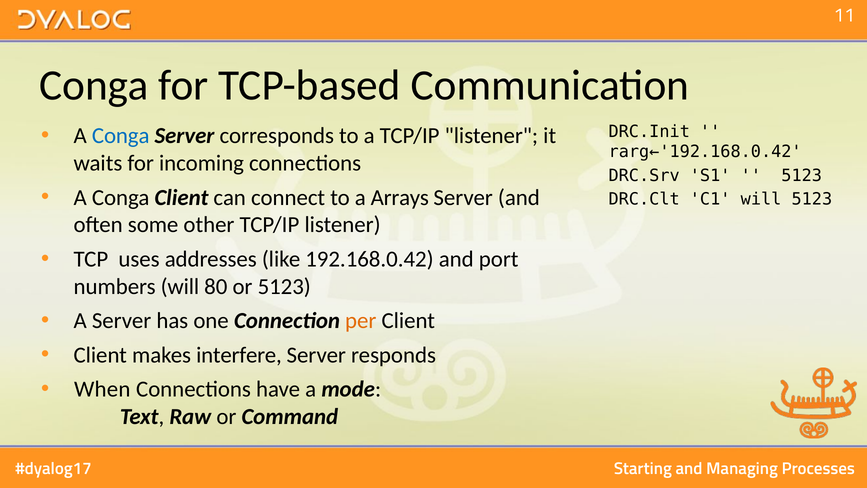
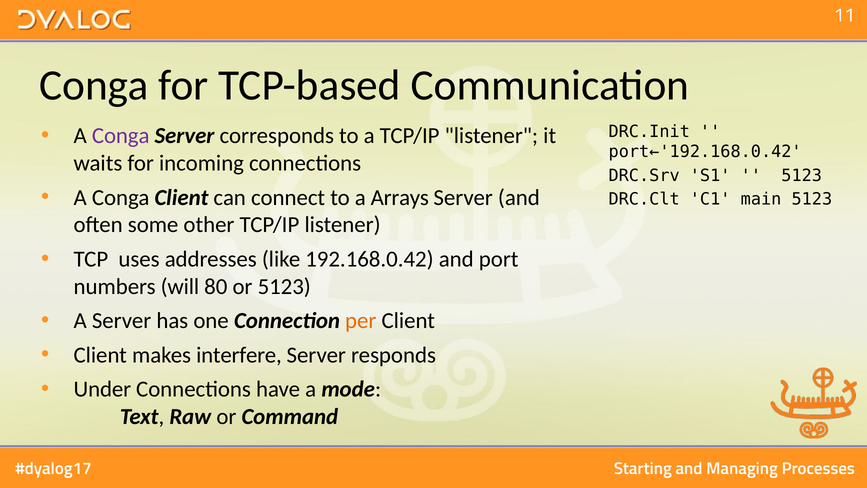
Conga colour: blue -> purple (121, 136)
rarg←'192.168.0.42: rarg←'192.168.0.42 -> port←'192.168.0.42 (705, 152)
C1 will: will -> main (761, 199)
When: When -> Under (102, 389)
